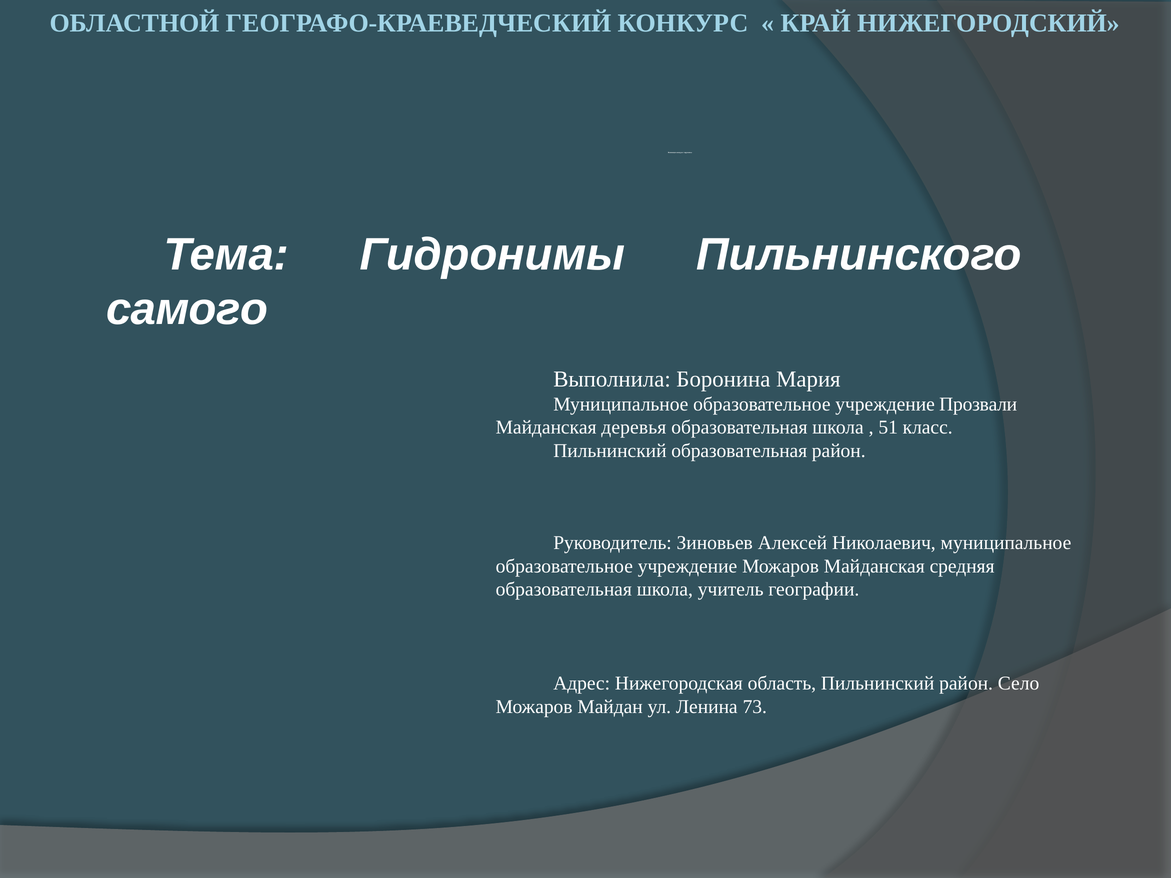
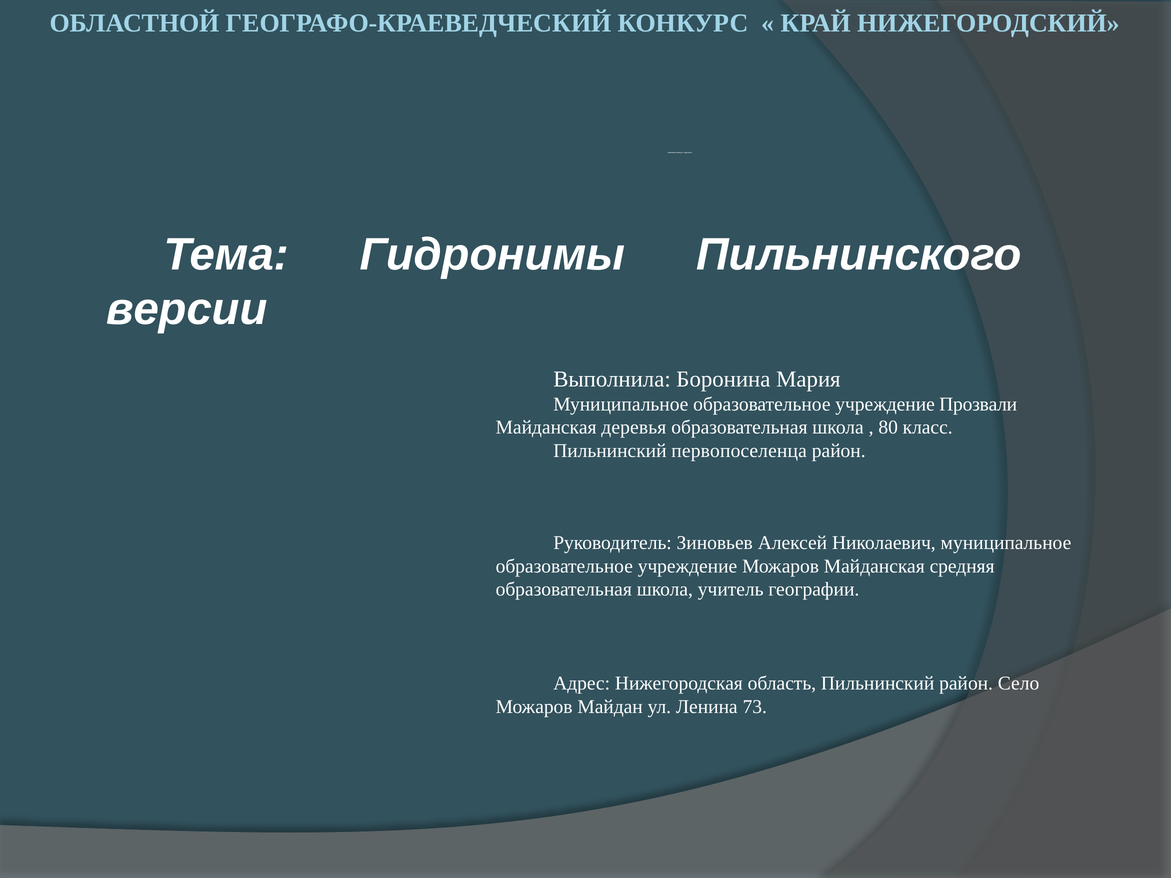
самого: самого -> версии (187, 309)
51: 51 -> 80 (888, 428)
Пильнинский образовательная: образовательная -> первопоселенца (739, 451)
